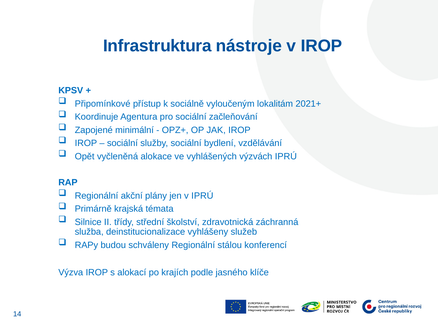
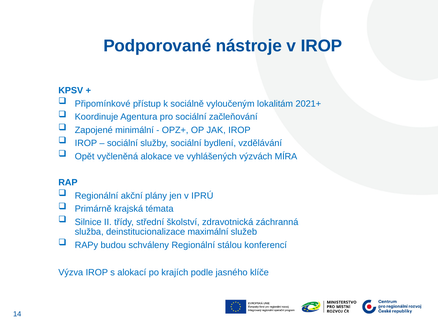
Infrastruktura: Infrastruktura -> Podporované (157, 46)
výzvách IPRÚ: IPRÚ -> MÍRA (286, 156)
vyhlášeny: vyhlášeny -> maximální (208, 232)
